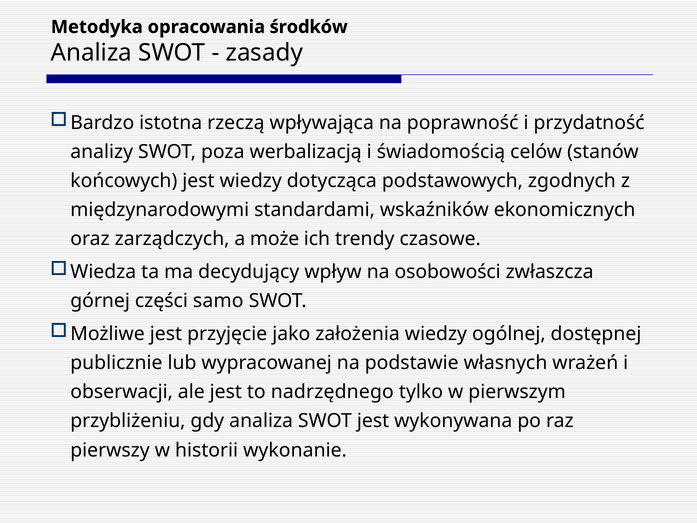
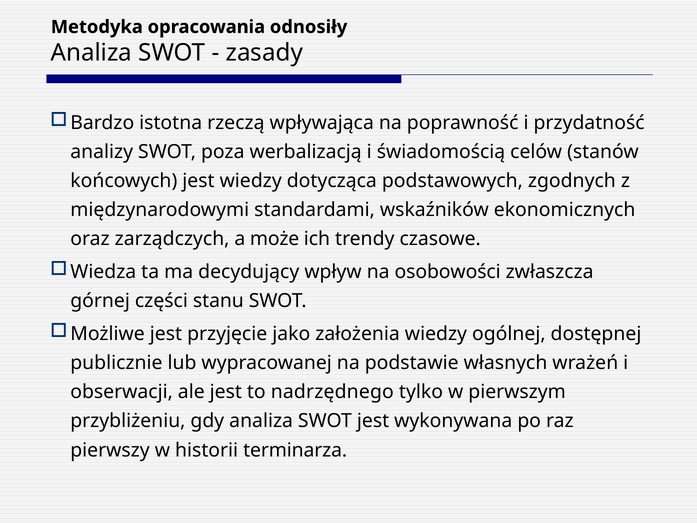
środków: środków -> odnosiły (309, 27)
samo: samo -> stanu (218, 301)
wykonanie: wykonanie -> terminarza (295, 450)
